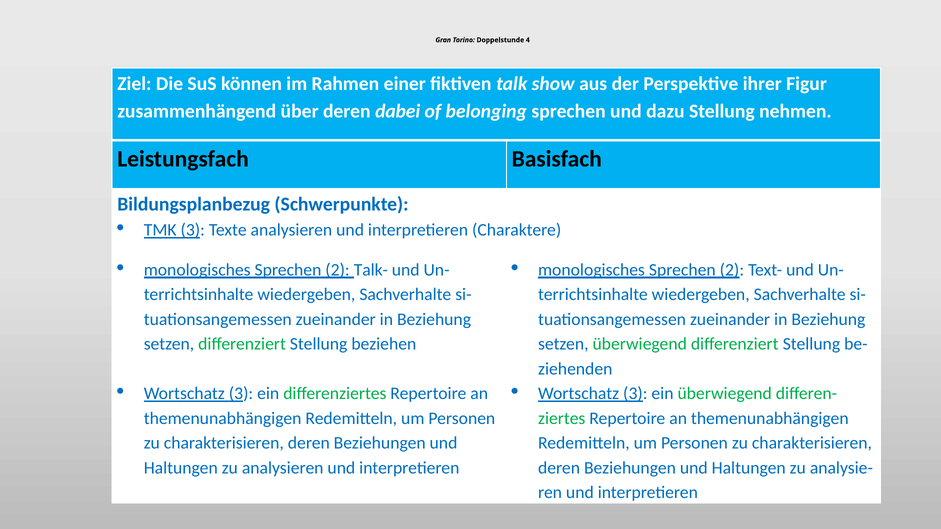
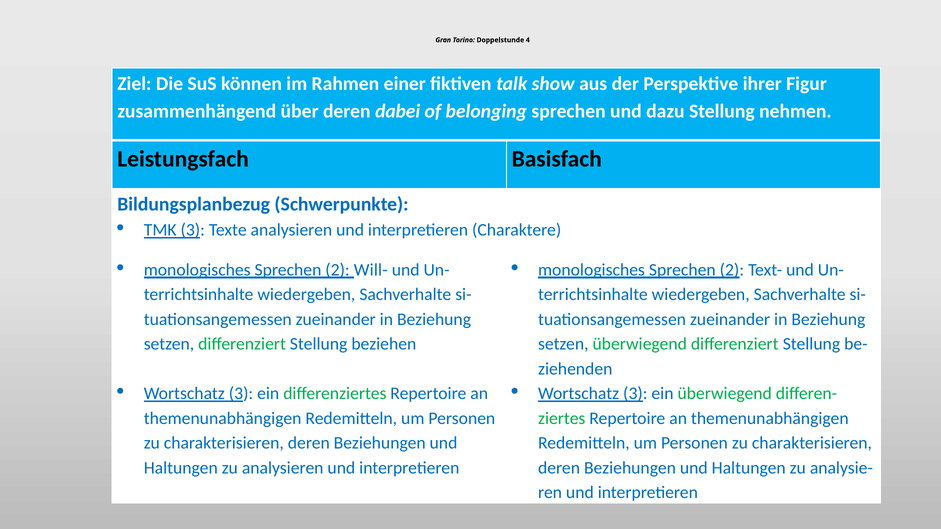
Talk-: Talk- -> Will- (371, 270)
